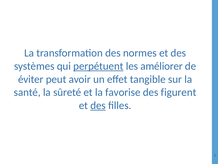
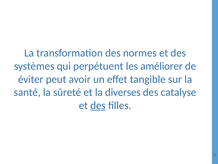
perpétuent underline: present -> none (98, 66)
favorise: favorise -> diverses (123, 92)
figurent: figurent -> catalyse (179, 92)
